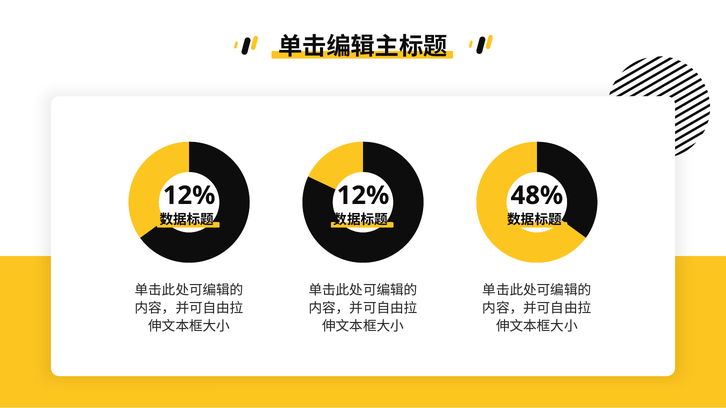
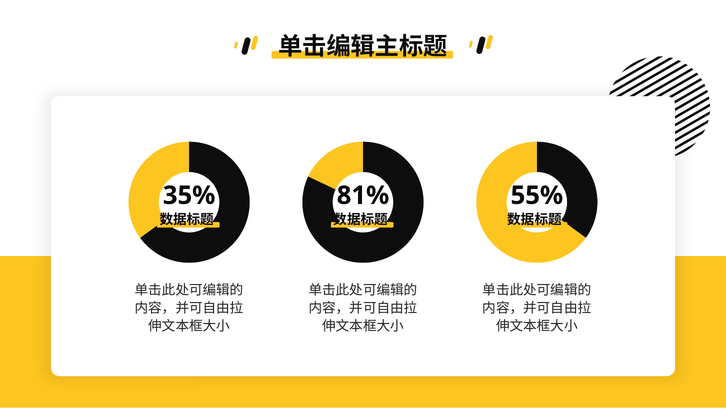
12%: 12% -> 35% (189, 196)
12%: 12% -> 81% (363, 196)
48%: 48% -> 55% (537, 196)
